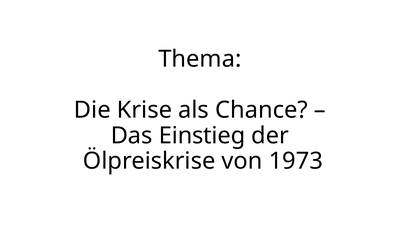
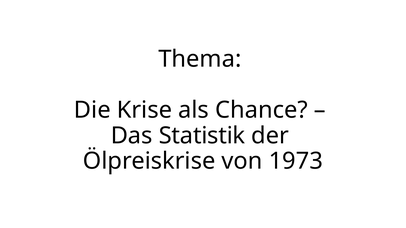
Einstieg: Einstieg -> Statistik (202, 136)
